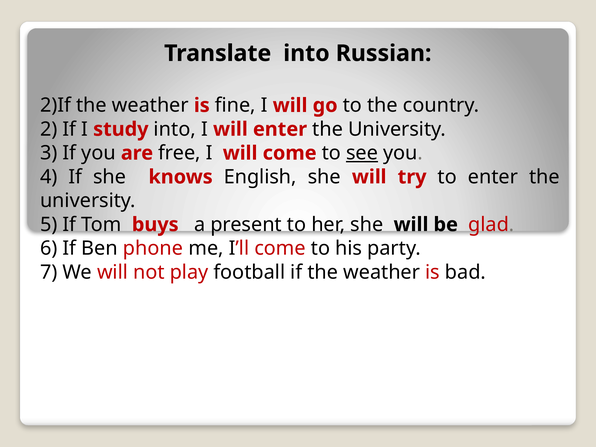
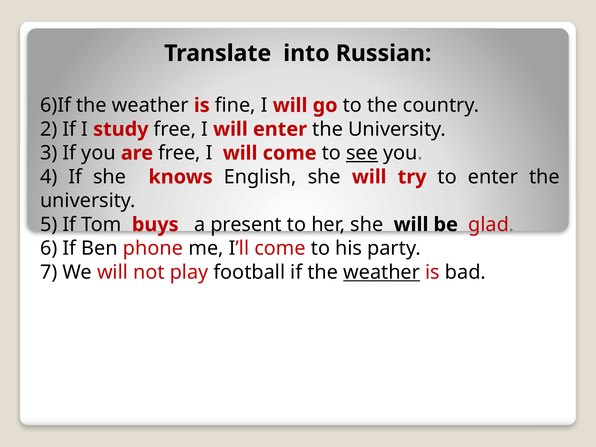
2)If: 2)If -> 6)If (56, 105)
study into: into -> free (175, 129)
weather underline: none -> present (382, 272)
